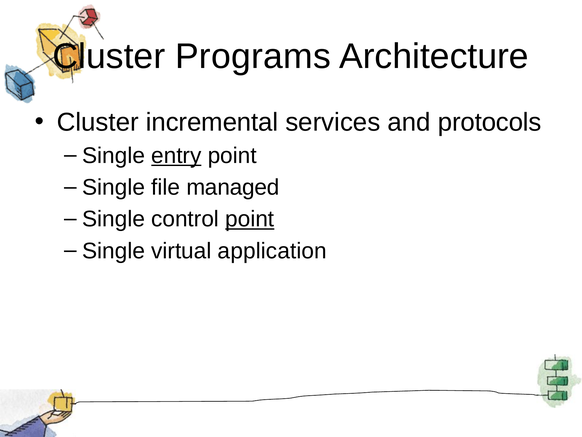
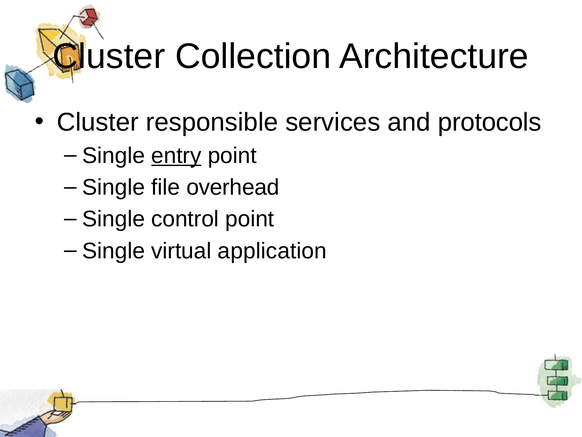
Programs: Programs -> Collection (253, 56)
incremental: incremental -> responsible (212, 122)
managed: managed -> overhead (233, 187)
point underline: present -> none (250, 219)
